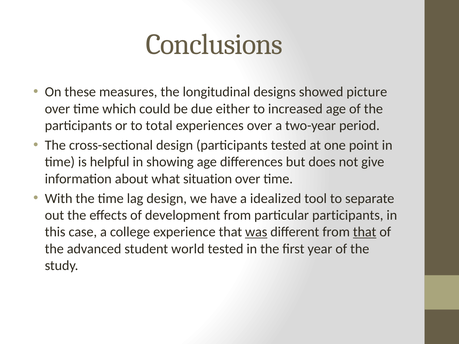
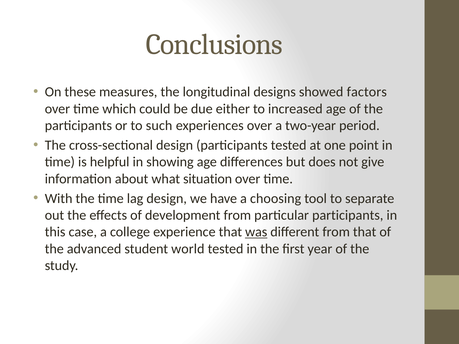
picture: picture -> factors (367, 92)
total: total -> such (159, 126)
idealized: idealized -> choosing (276, 199)
that underline: present -> none (365, 232)
